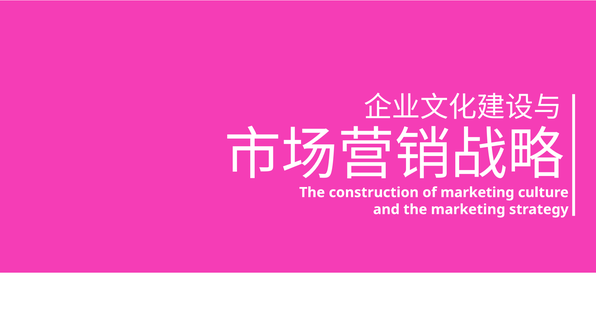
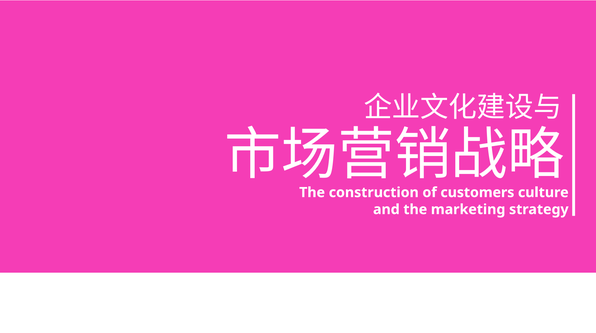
of marketing: marketing -> customers (477, 193)
